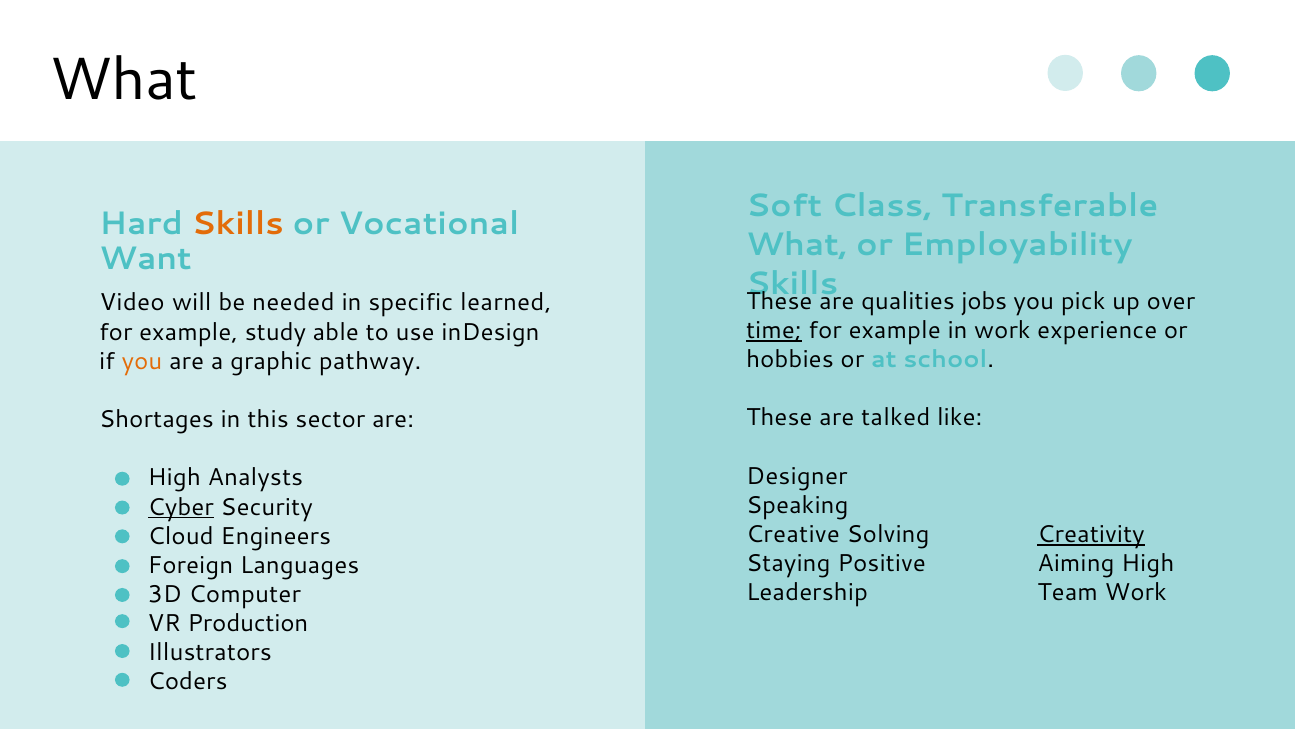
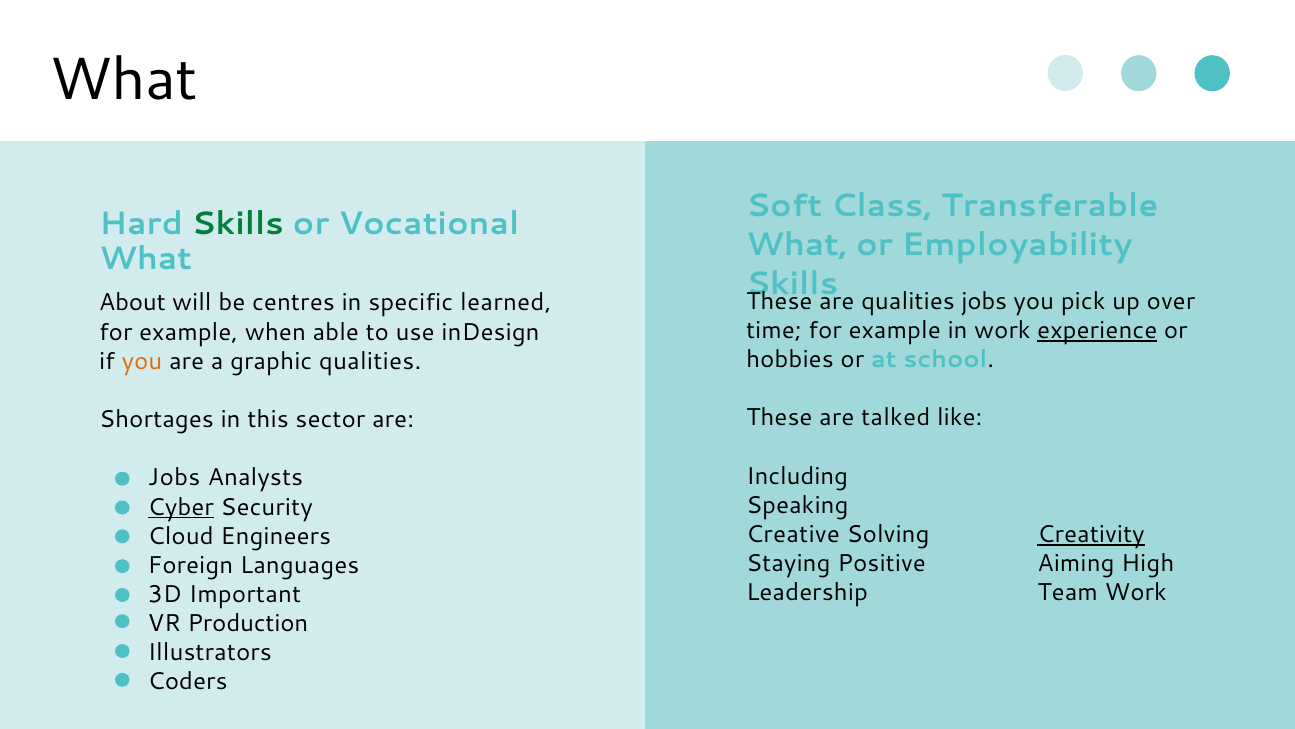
Skills colour: orange -> green (238, 223)
Want: Want -> What (146, 258)
Video: Video -> About (132, 303)
needed: needed -> centres (293, 303)
time underline: present -> none (774, 330)
experience underline: none -> present (1097, 330)
study: study -> when (275, 332)
graphic pathway: pathway -> qualities (370, 361)
Designer: Designer -> Including (797, 476)
High: High -> Jobs (174, 477)
Computer: Computer -> Important (245, 594)
